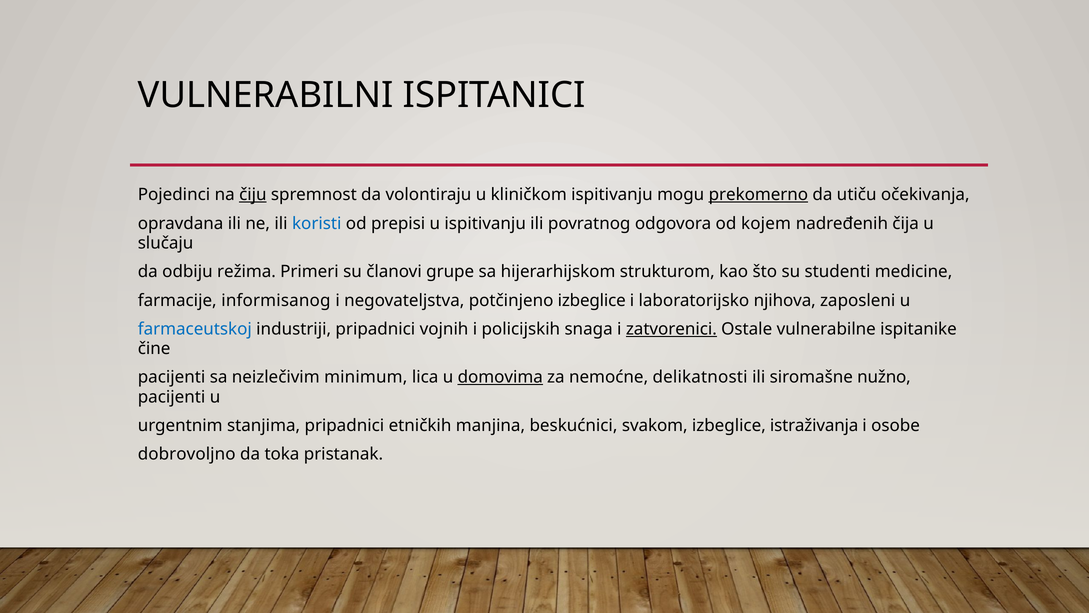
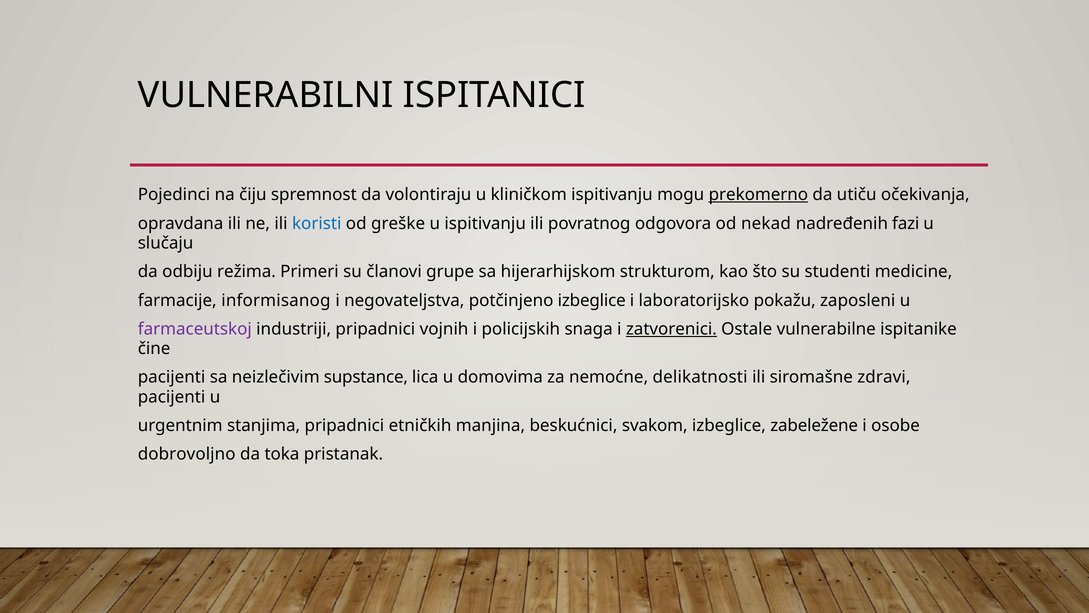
čiju underline: present -> none (253, 195)
prepisi: prepisi -> greške (398, 223)
kojem: kojem -> nekad (766, 223)
čija: čija -> fazi (906, 223)
njihova: njihova -> pokažu (785, 300)
farmaceutskoj colour: blue -> purple (195, 329)
minimum: minimum -> supstance (366, 377)
domovima underline: present -> none (500, 377)
nužno: nužno -> zdravi (884, 377)
istraživanja: istraživanja -> zabeležene (814, 425)
